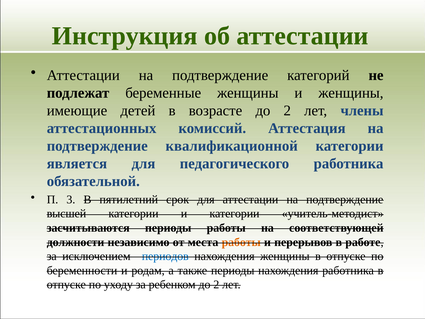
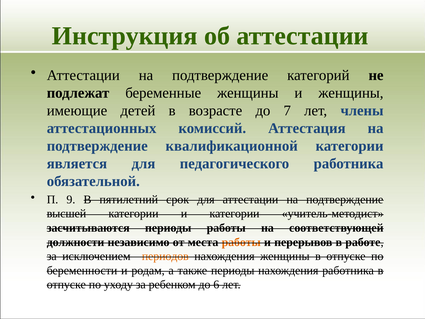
возрасте до 2: 2 -> 7 (287, 110)
3: 3 -> 9 (71, 199)
периодов colour: blue -> orange (165, 256)
ребенком до 2: 2 -> 6 (216, 284)
